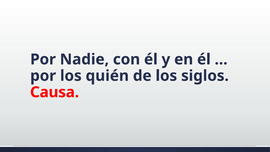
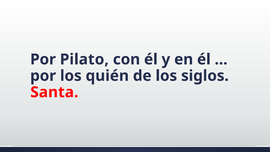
Nadie: Nadie -> Pilato (84, 59)
Causa: Causa -> Santa (54, 92)
